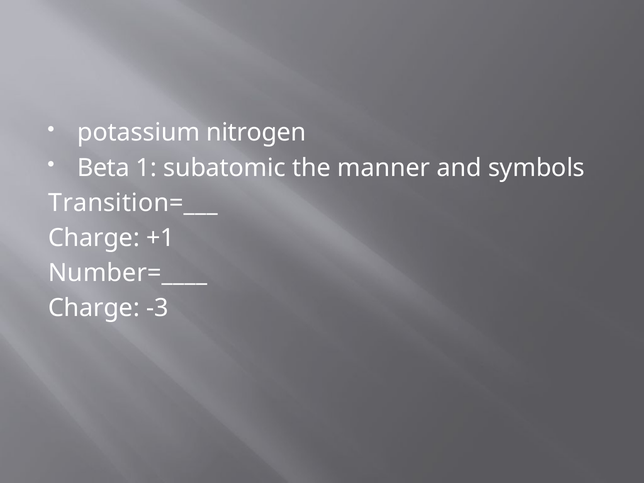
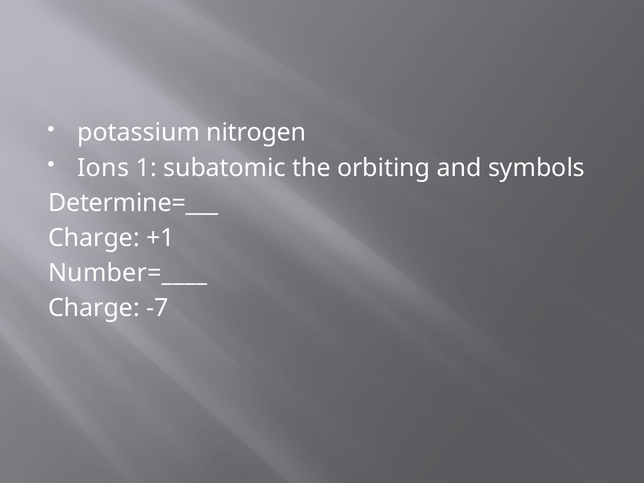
Beta: Beta -> Ions (103, 168)
manner: manner -> orbiting (384, 168)
Transition=___: Transition=___ -> Determine=___ (133, 203)
-3: -3 -> -7 (157, 308)
